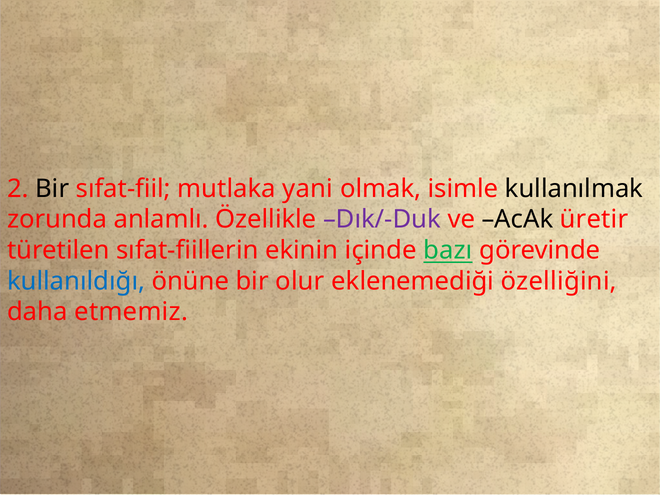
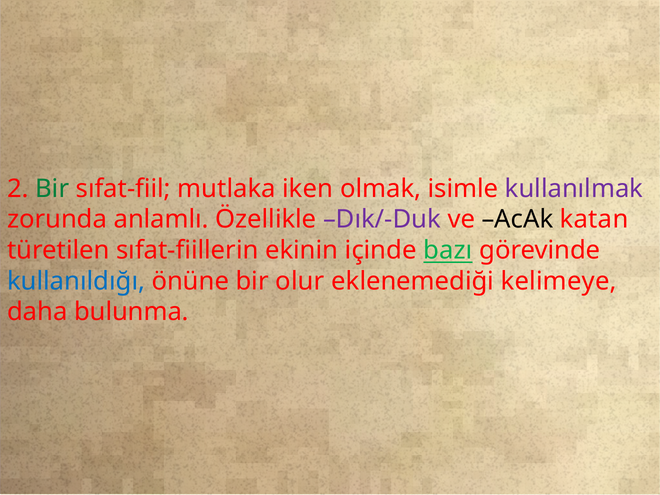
Bir colour: black -> green (52, 189)
yani: yani -> iken (308, 189)
kullanılmak colour: black -> purple (574, 189)
üretir: üretir -> katan (594, 219)
özelliğini: özelliğini -> kelimeye (559, 281)
etmemiz: etmemiz -> bulunma (131, 312)
